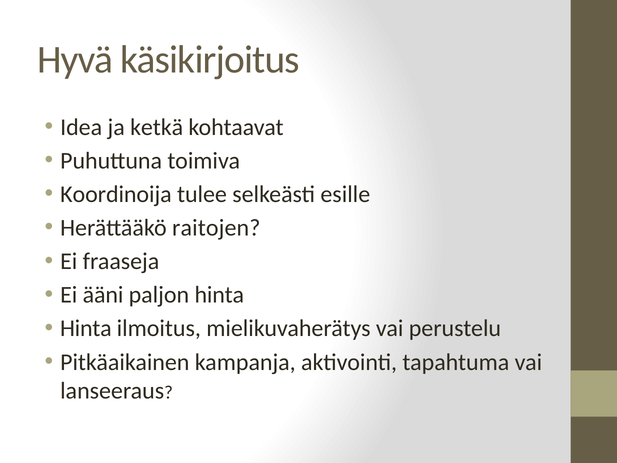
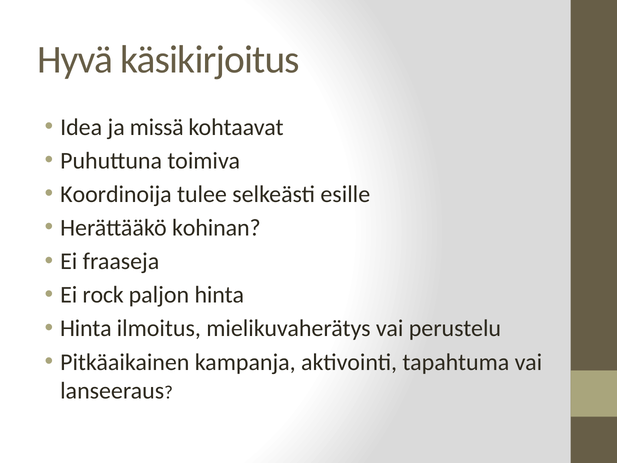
ketkä: ketkä -> missä (157, 127)
raitojen: raitojen -> kohinan (216, 228)
ääni: ääni -> rock (103, 295)
